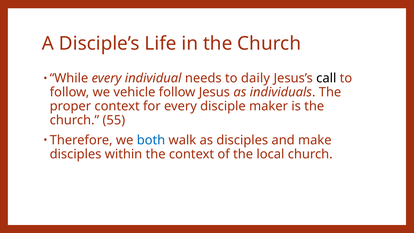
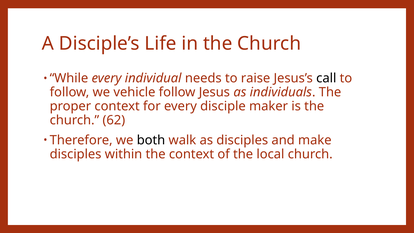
daily: daily -> raise (256, 78)
55: 55 -> 62 (114, 120)
both colour: blue -> black (151, 140)
